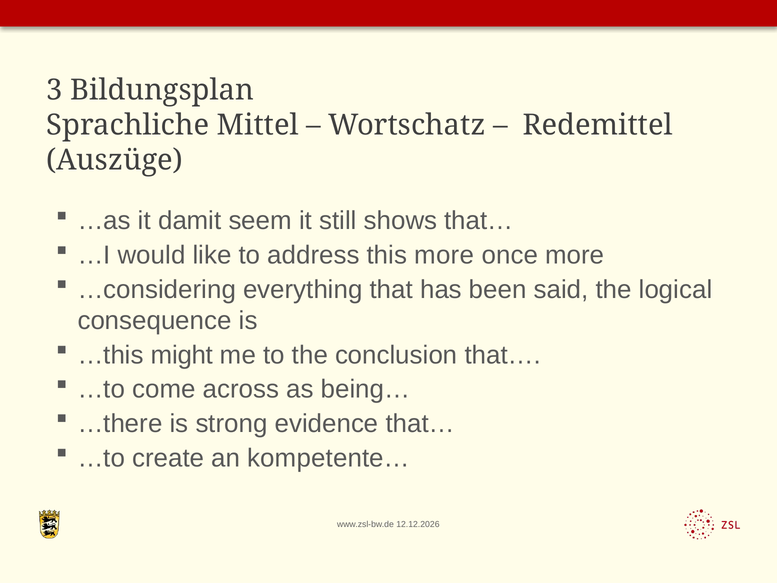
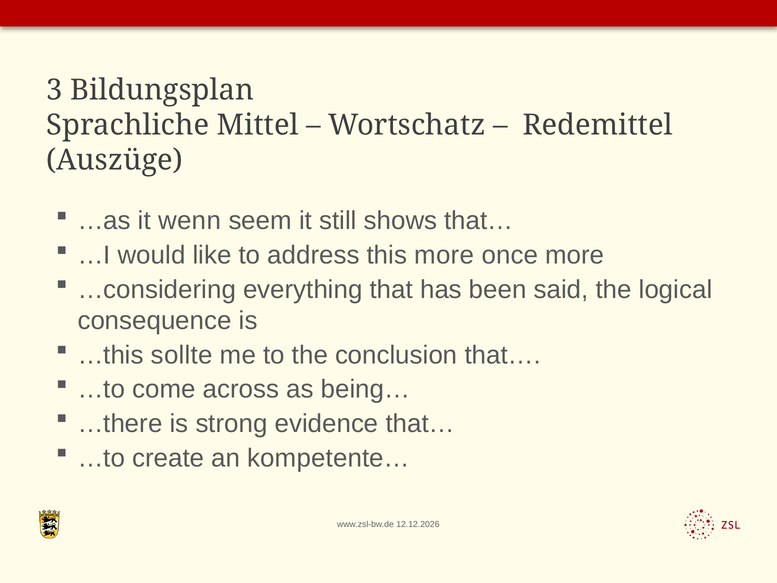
damit: damit -> wenn (190, 221)
might: might -> sollte (182, 355)
